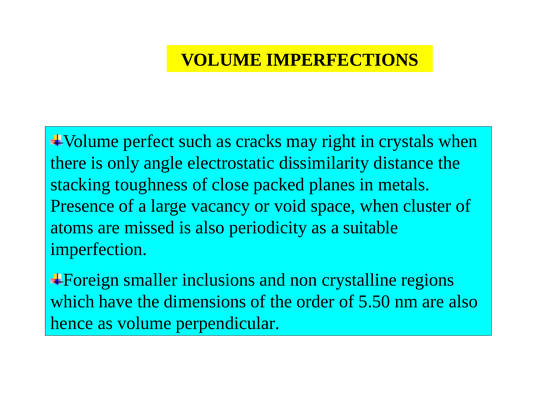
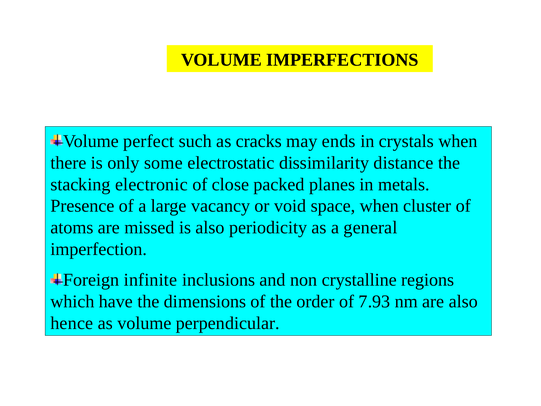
right: right -> ends (339, 141)
angle: angle -> some (163, 163)
toughness: toughness -> electronic (151, 184)
suitable: suitable -> general (370, 228)
smaller: smaller -> infinite (151, 280)
5.50: 5.50 -> 7.93 (374, 301)
